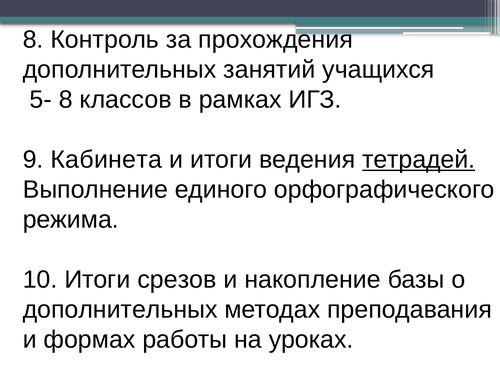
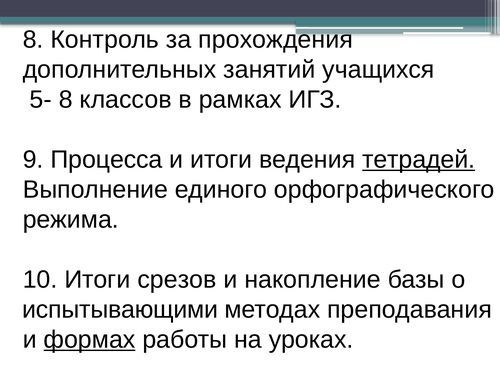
Кабинета: Кабинета -> Процесса (106, 160)
дополнительных: дополнительных -> испытывающими (120, 310)
формах underline: none -> present (89, 340)
